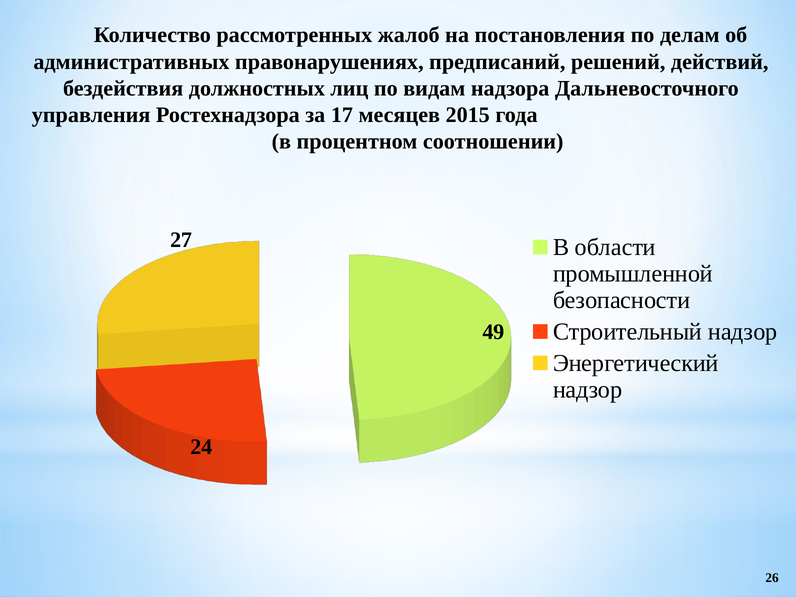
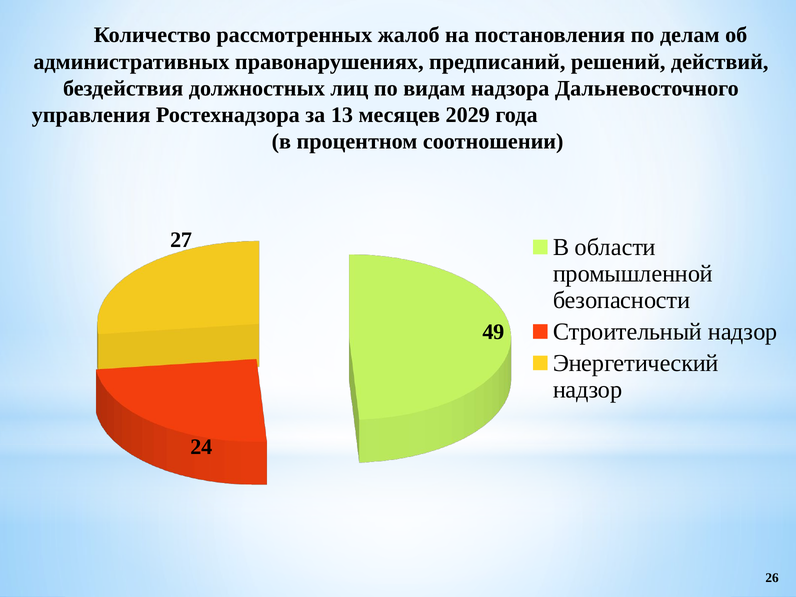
17: 17 -> 13 (342, 115)
2015: 2015 -> 2029 (468, 115)
